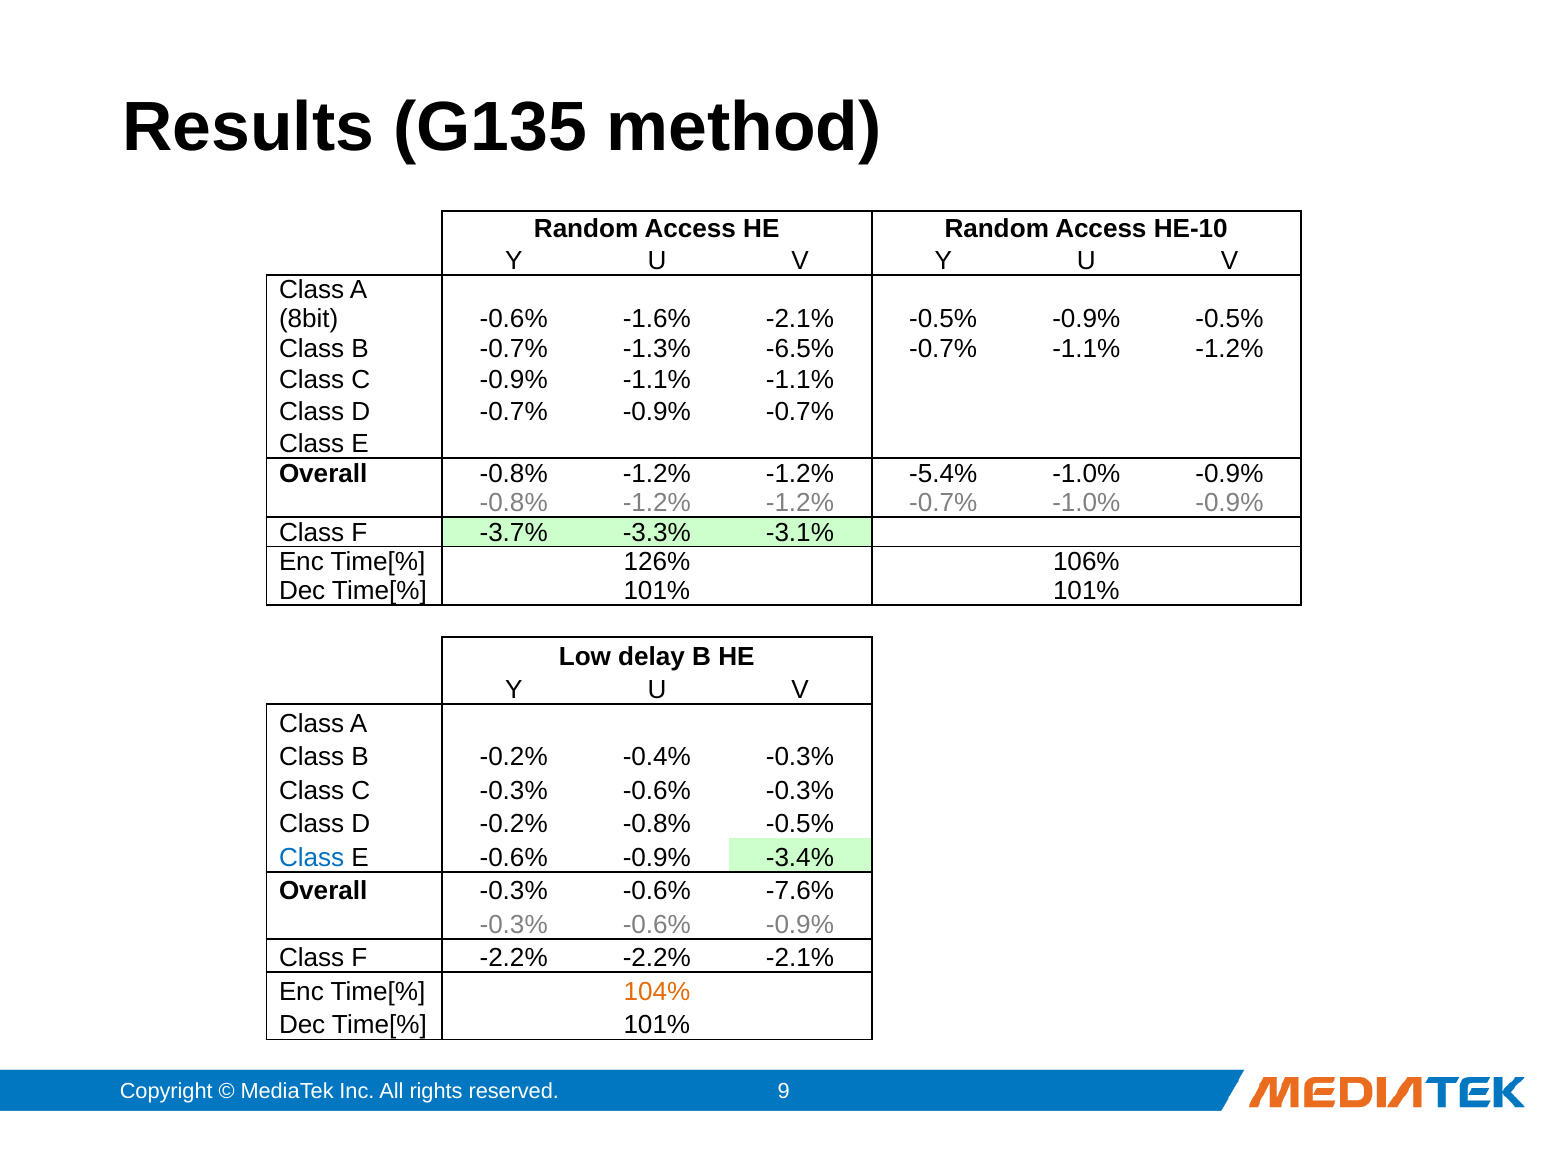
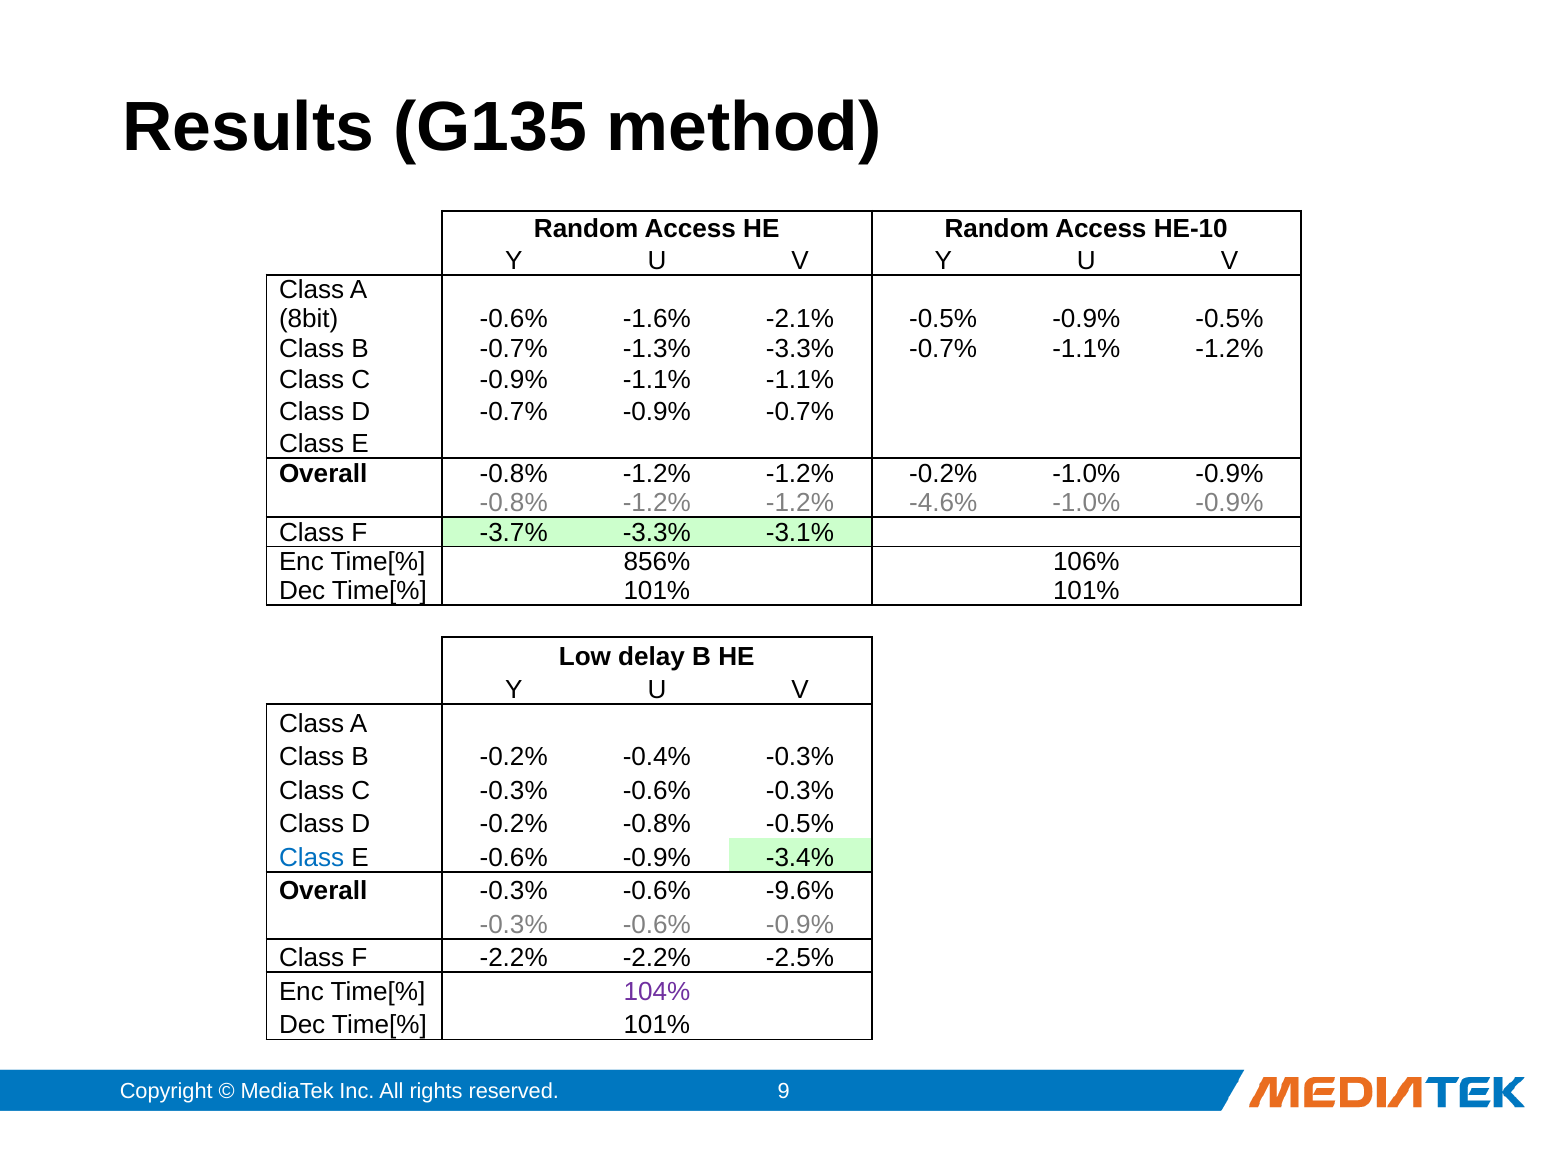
-1.3% -6.5%: -6.5% -> -3.3% (800, 348)
-1.2% -5.4%: -5.4% -> -0.2% (943, 474)
-1.2% -0.7%: -0.7% -> -4.6% (943, 503)
126%: 126% -> 856% (657, 562)
-7.6%: -7.6% -> -9.6% (800, 891)
-2.2% -2.1%: -2.1% -> -2.5% (800, 958)
104% colour: orange -> purple (657, 992)
